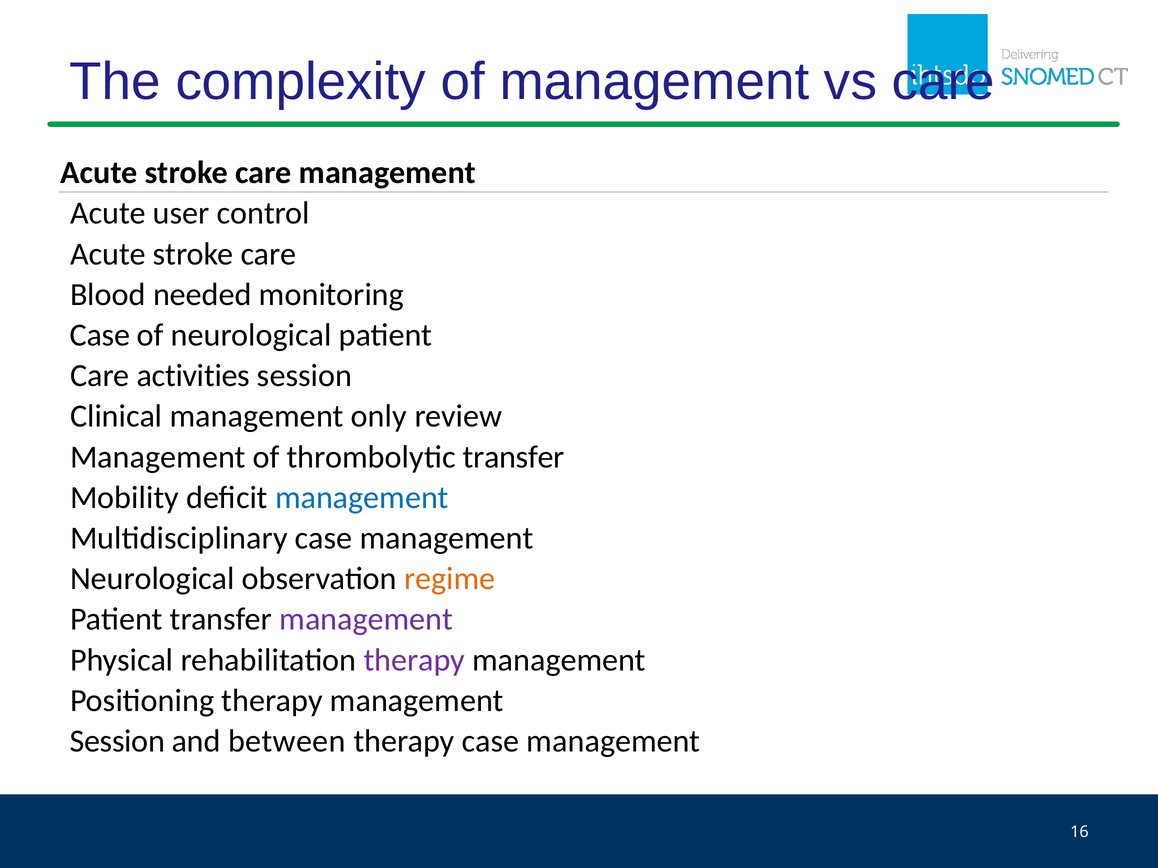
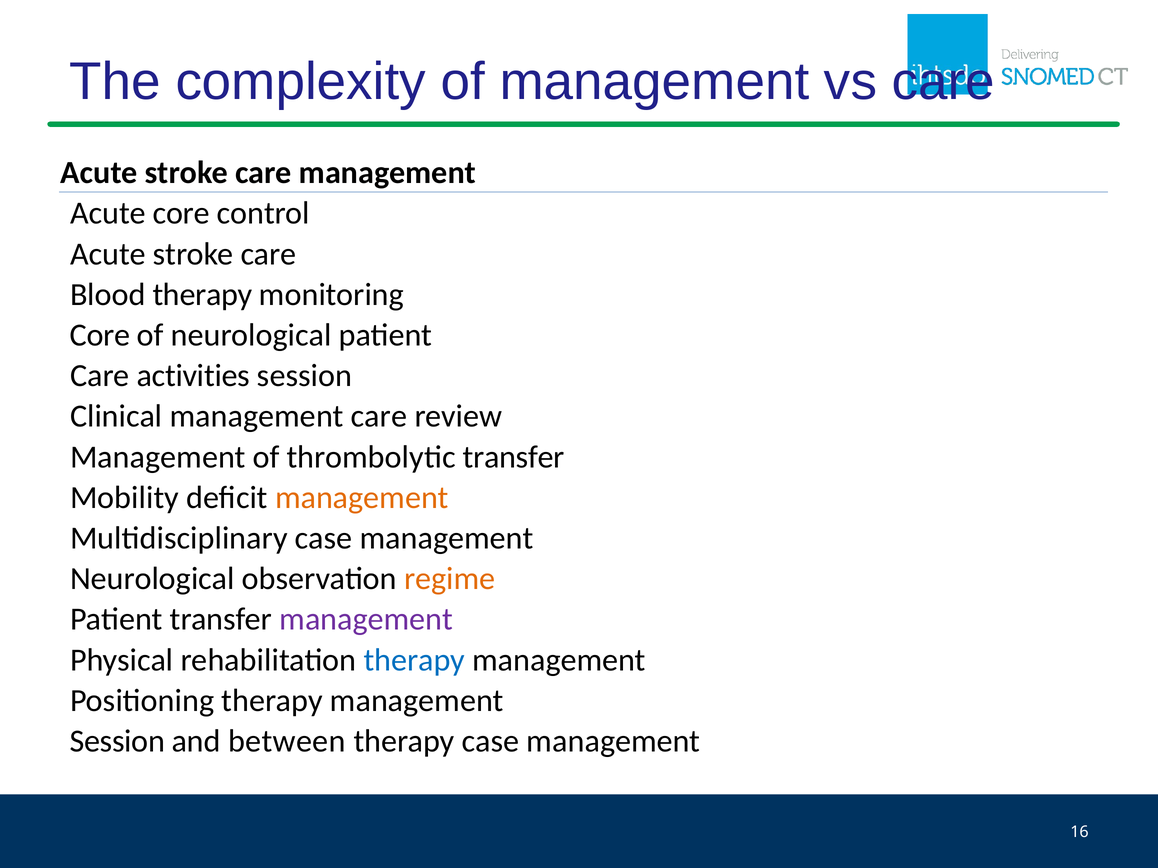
Acute user: user -> core (181, 213)
Blood needed: needed -> therapy (202, 295)
Case: Case -> Core (100, 335)
management only: only -> care (379, 417)
management colour: blue -> orange (362, 498)
therapy colour: purple -> blue (414, 660)
